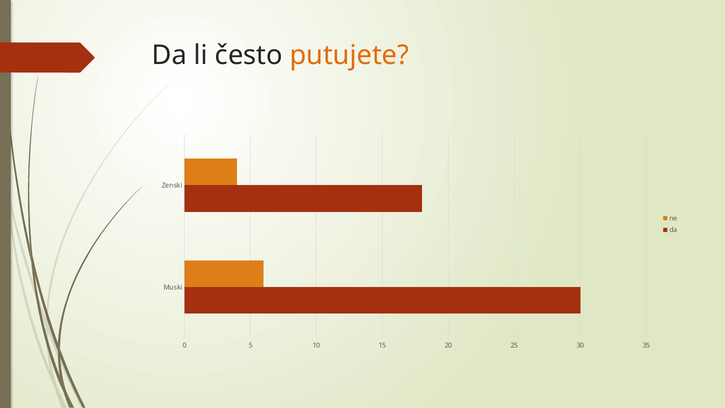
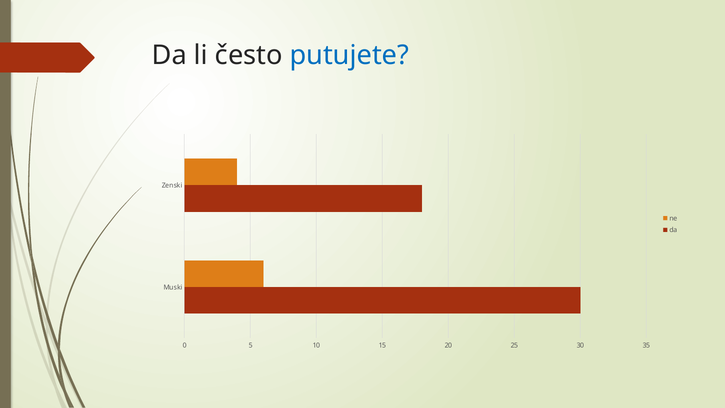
putujete colour: orange -> blue (349, 55)
